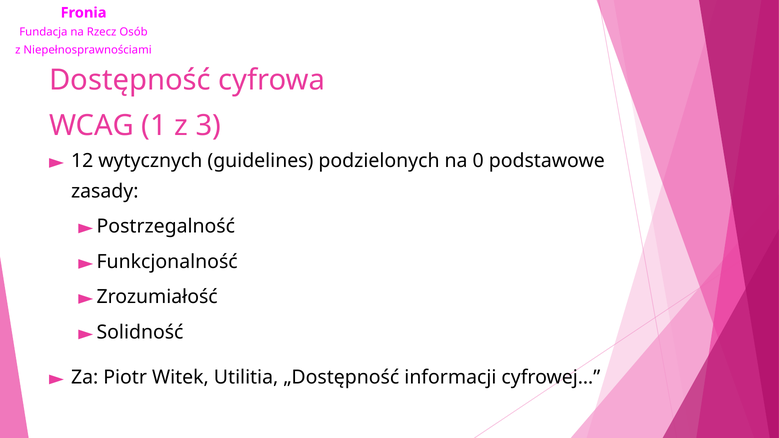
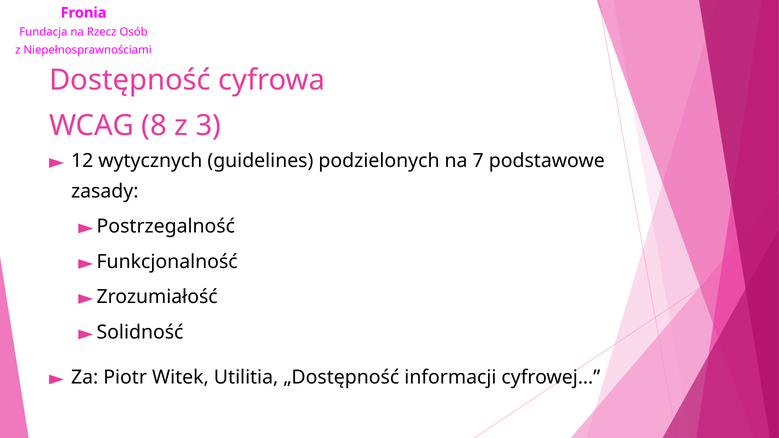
1: 1 -> 8 (154, 125)
0: 0 -> 7 (478, 161)
